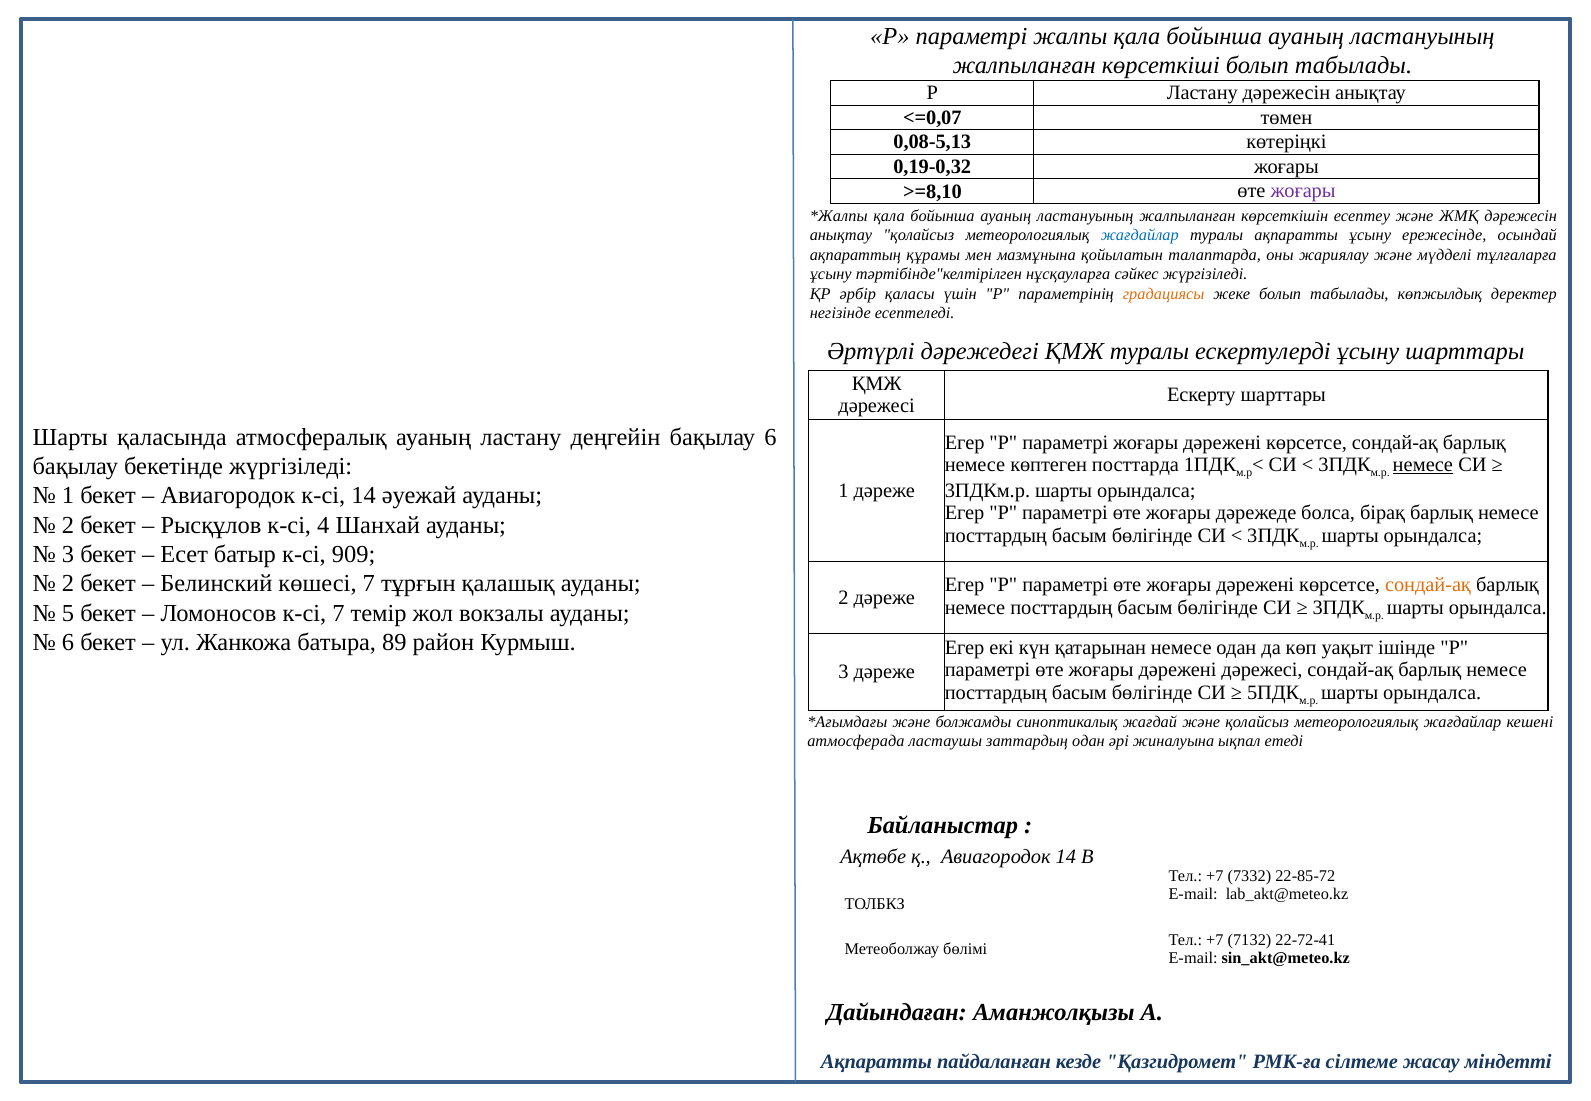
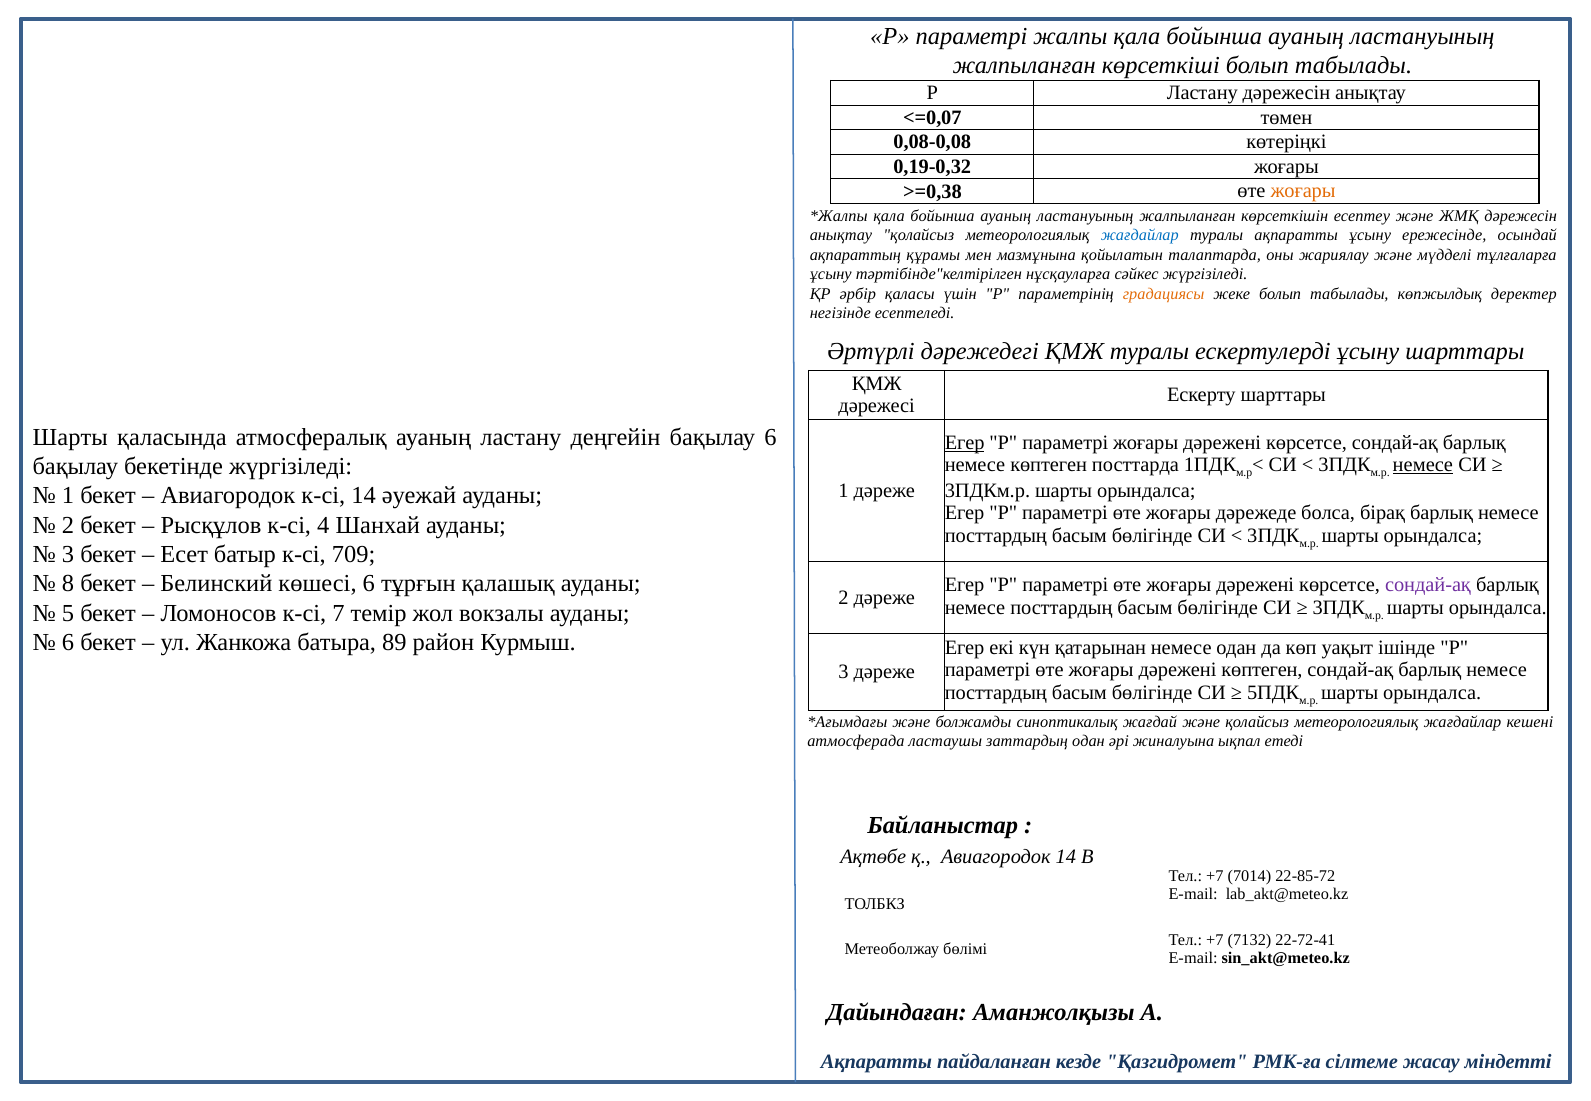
0,08-5,13: 0,08-5,13 -> 0,08-0,08 (932, 142)
>=8,10: >=8,10 -> >=0,38 (932, 192)
жоғары colour: purple -> orange (1303, 191)
Егер underline: none -> present (965, 443)
909: 909 -> 709 (354, 555)
2: 2 -> 8 (68, 584)
көшесі 7: 7 -> 6 (369, 584)
сондай-ақ colour: orange -> purple (1428, 585)
дәрежені дәрежесі: дәрежесі -> көптеген (1262, 670)
7332: 7332 -> 7014 (1249, 877)
